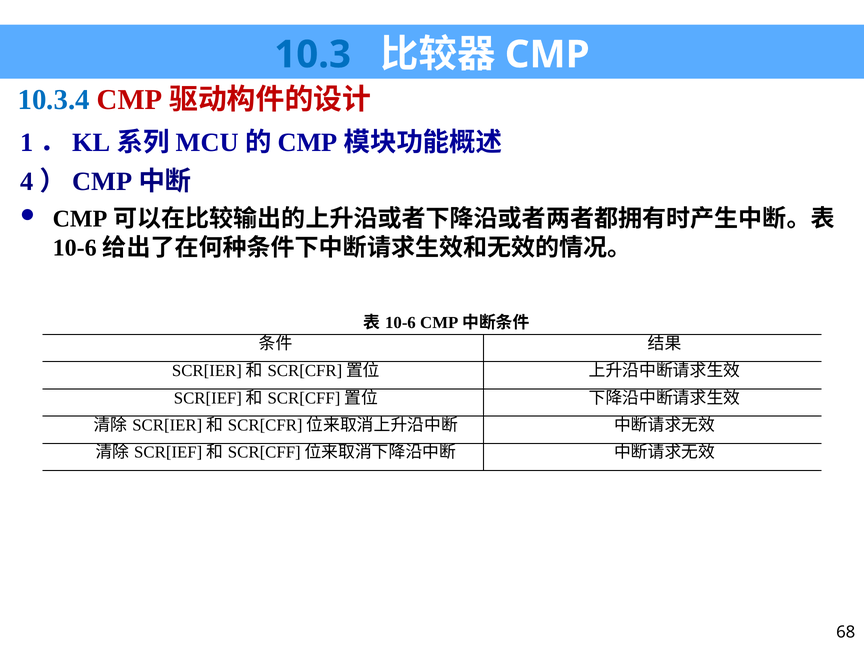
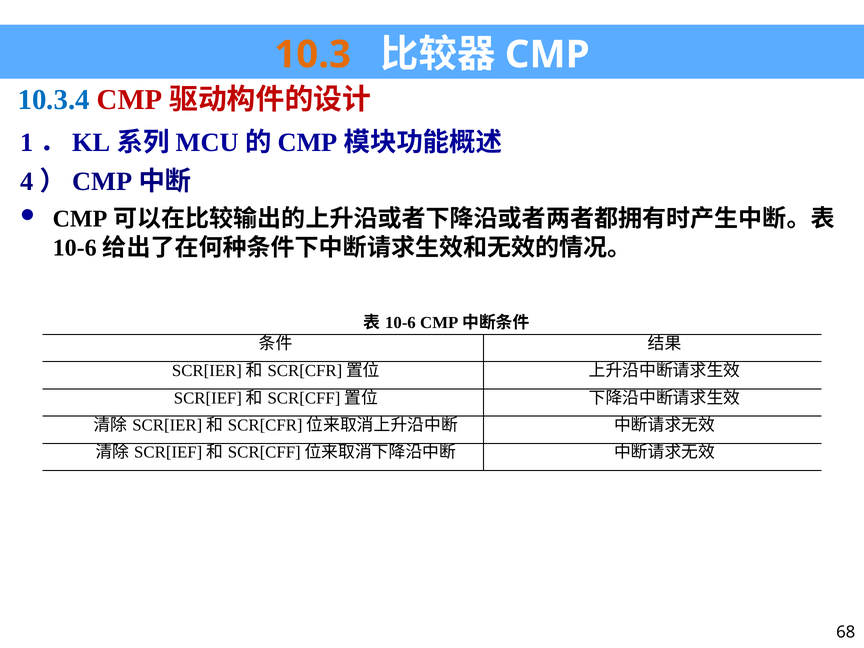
10.3 colour: blue -> orange (313, 55)
